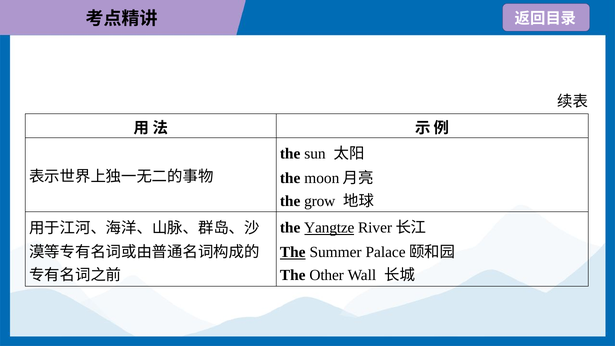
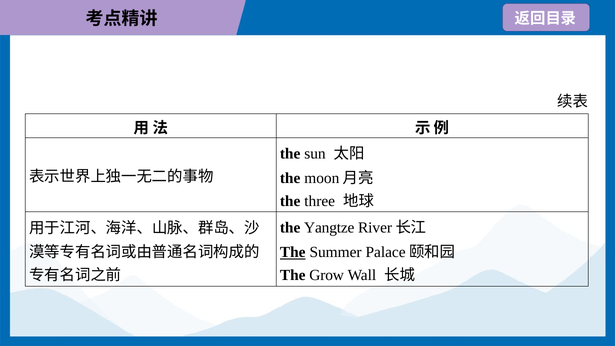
grow: grow -> three (320, 201)
Yangtze underline: present -> none (329, 228)
Other: Other -> Grow (327, 275)
